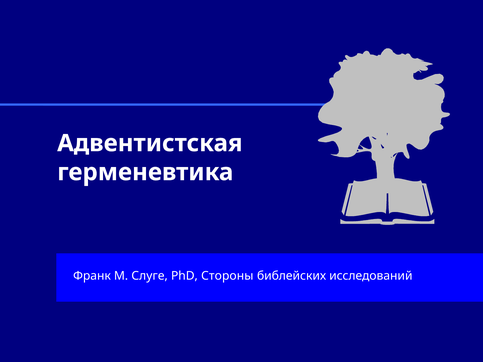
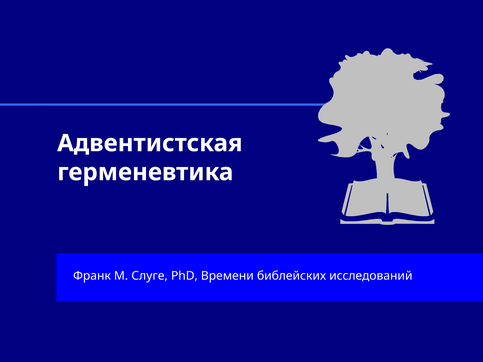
Стороны: Стороны -> Времени (227, 276)
